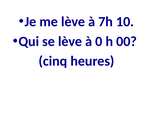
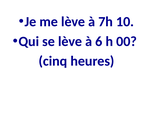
0: 0 -> 6 (99, 41)
